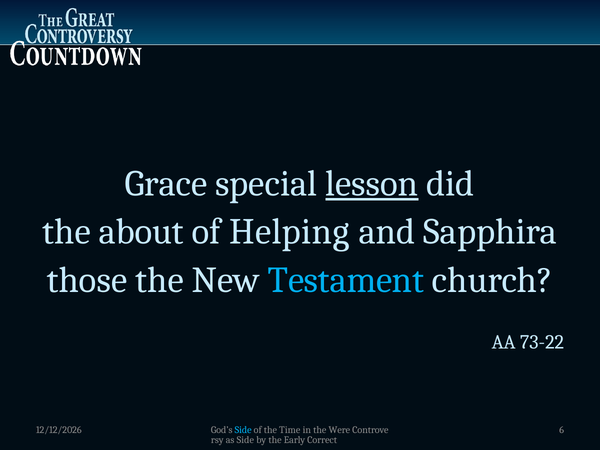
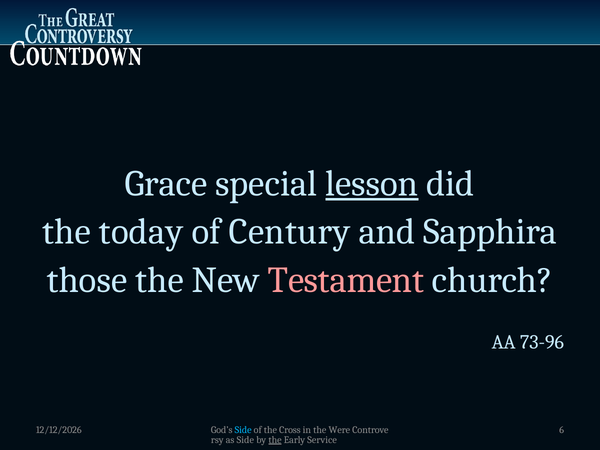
about: about -> today (141, 232)
Helping: Helping -> Century (289, 232)
Testament colour: light blue -> pink (346, 280)
73-22: 73-22 -> 73-96 (542, 342)
Time: Time -> Cross (290, 430)
the underline: none -> present (275, 440)
Correct: Correct -> Service (322, 440)
